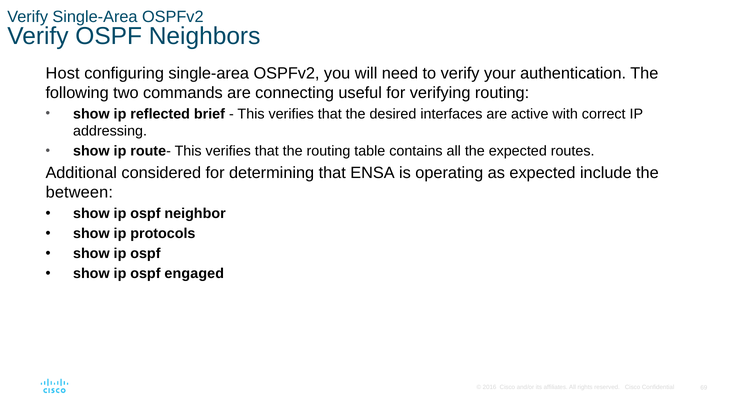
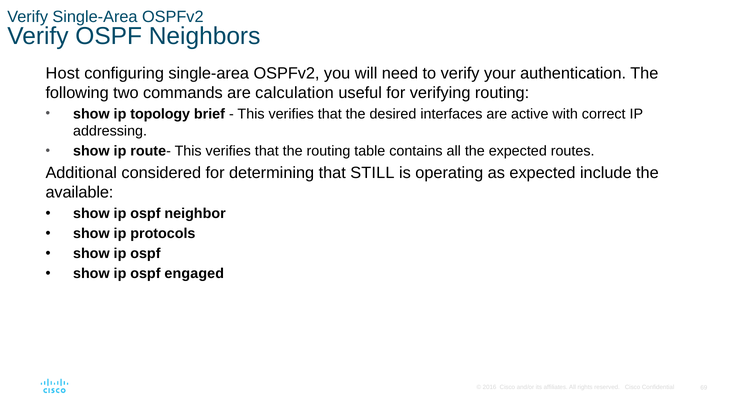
connecting: connecting -> calculation (295, 93)
reflected: reflected -> topology (160, 114)
ENSA: ENSA -> STILL (372, 173)
between: between -> available (79, 193)
